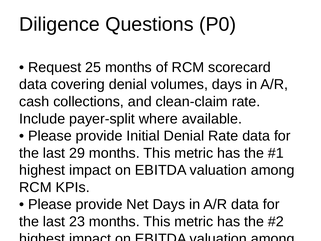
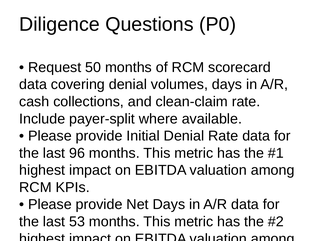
25: 25 -> 50 (93, 67)
29: 29 -> 96 (77, 153)
23: 23 -> 53 (77, 221)
